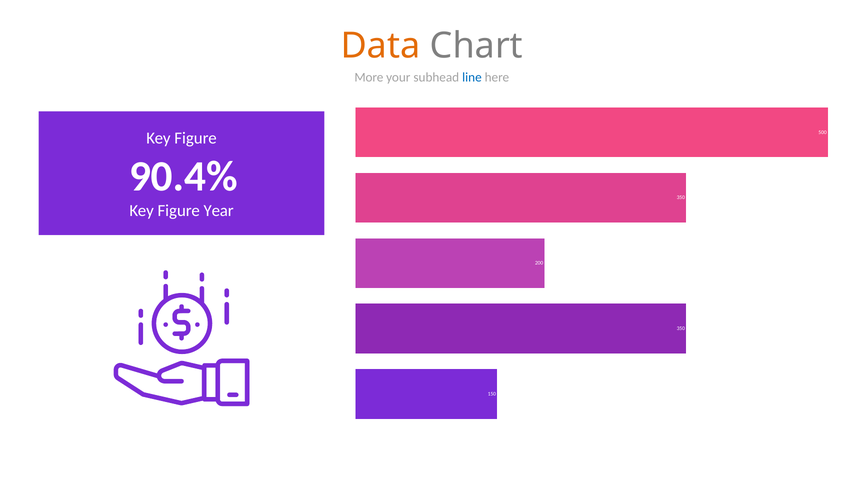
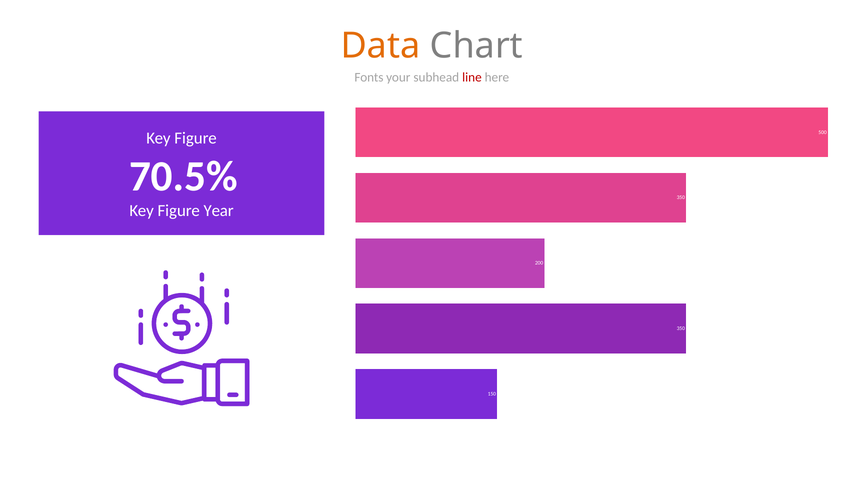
More: More -> Fonts (369, 77)
line colour: blue -> red (472, 77)
90.4%: 90.4% -> 70.5% (183, 176)
